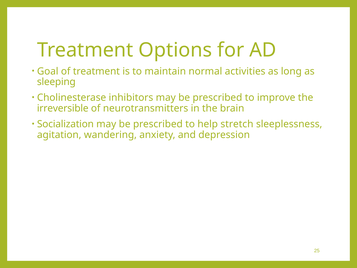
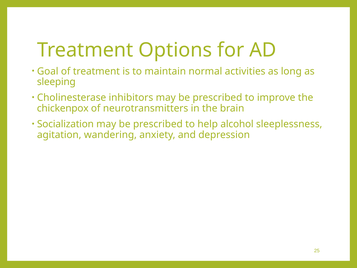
irreversible: irreversible -> chickenpox (63, 108)
stretch: stretch -> alcohol (237, 124)
